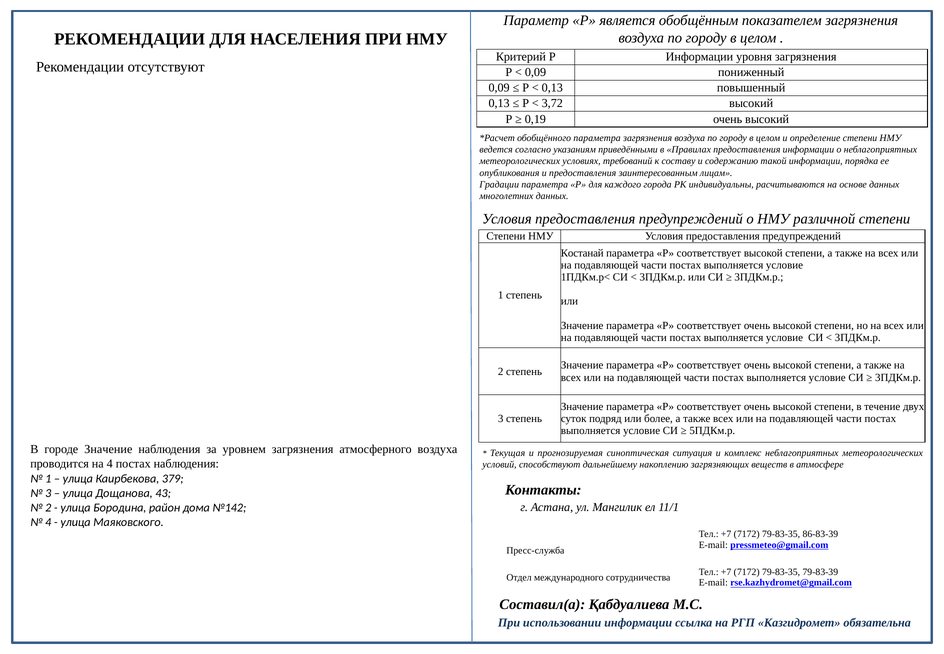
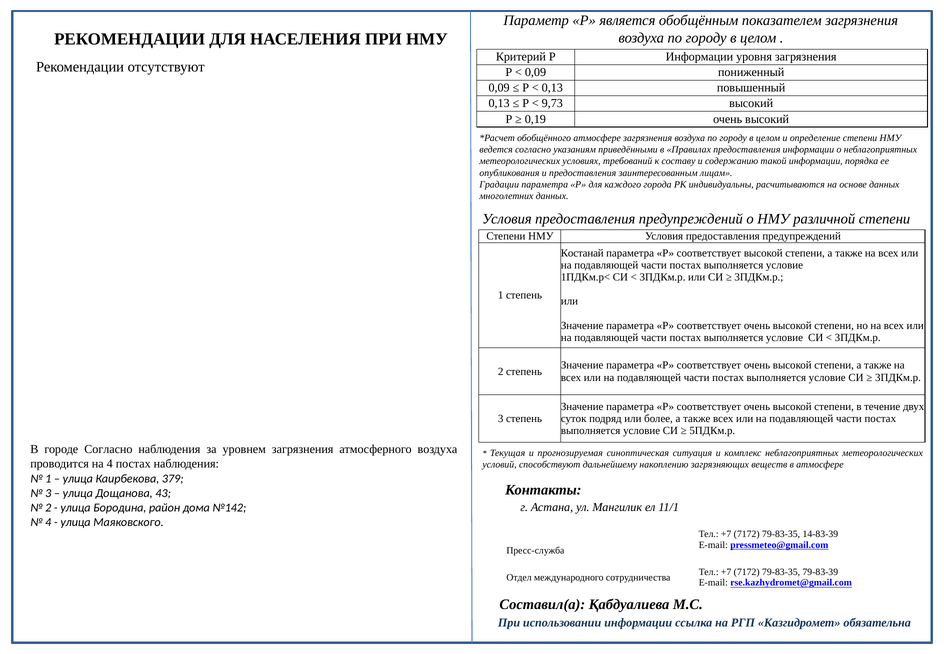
3,72: 3,72 -> 9,73 (552, 103)
обобщённого параметра: параметра -> атмосфере (597, 138)
городе Значение: Значение -> Согласно (108, 449)
86-83-39: 86-83-39 -> 14-83-39 (820, 534)
